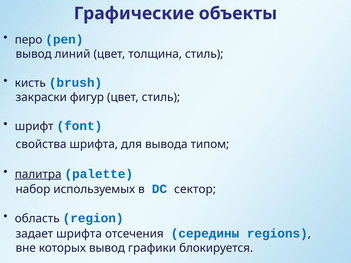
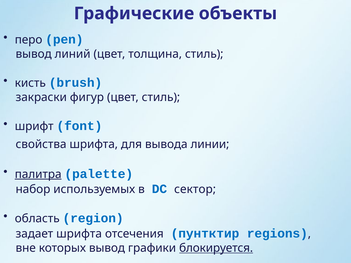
типом: типом -> линии (210, 144)
середины: середины -> пунтктир (205, 234)
блокируется underline: none -> present (216, 248)
